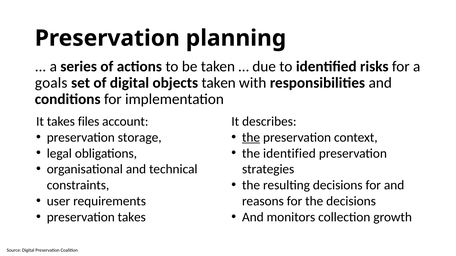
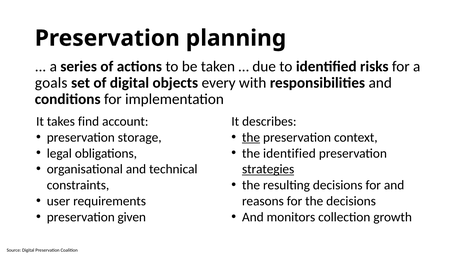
objects taken: taken -> every (219, 83)
files: files -> find (89, 122)
strategies underline: none -> present (268, 170)
preservation takes: takes -> given (132, 217)
